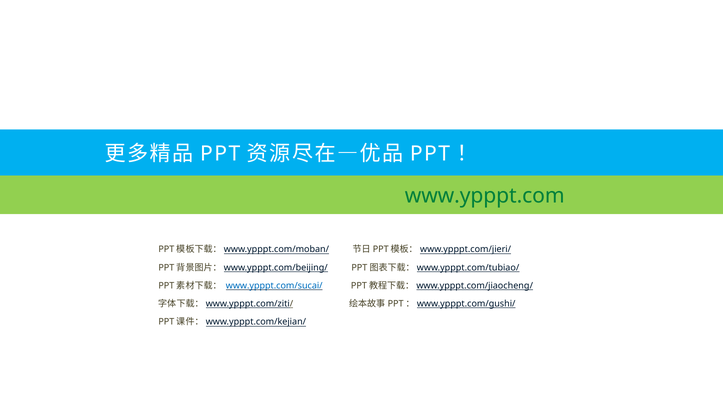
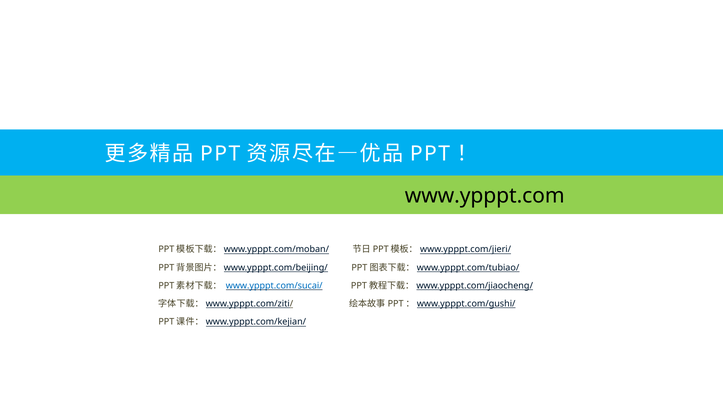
www.ypppt.com colour: green -> black (485, 196)
